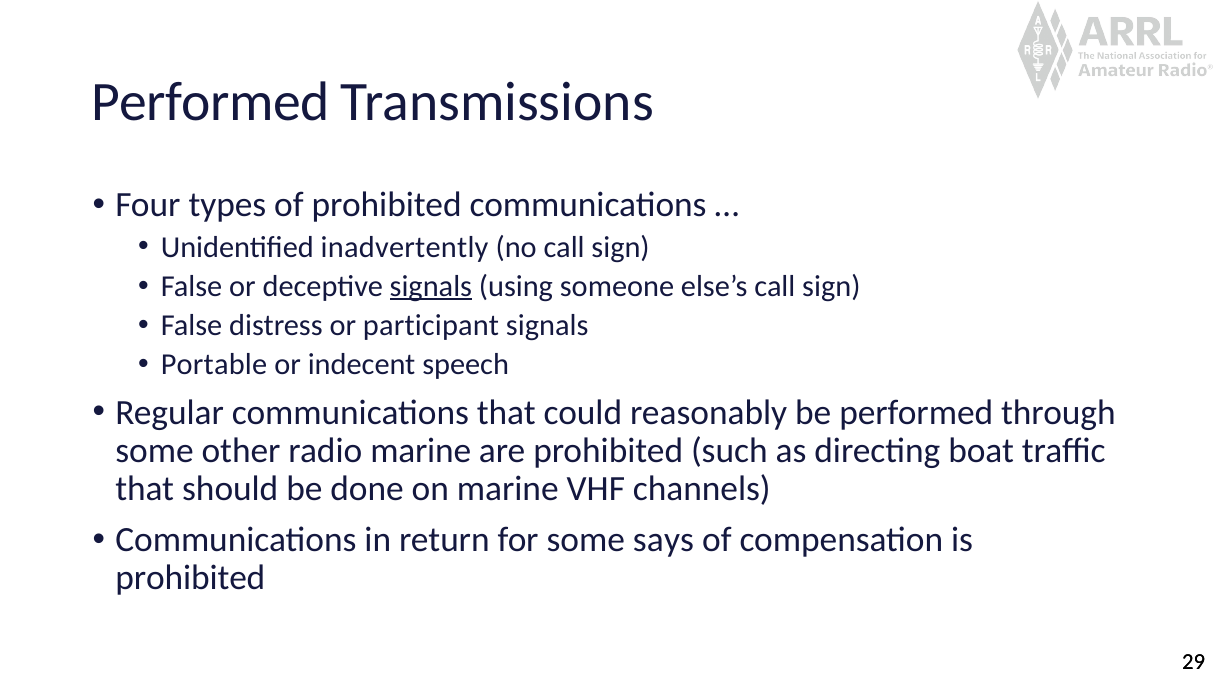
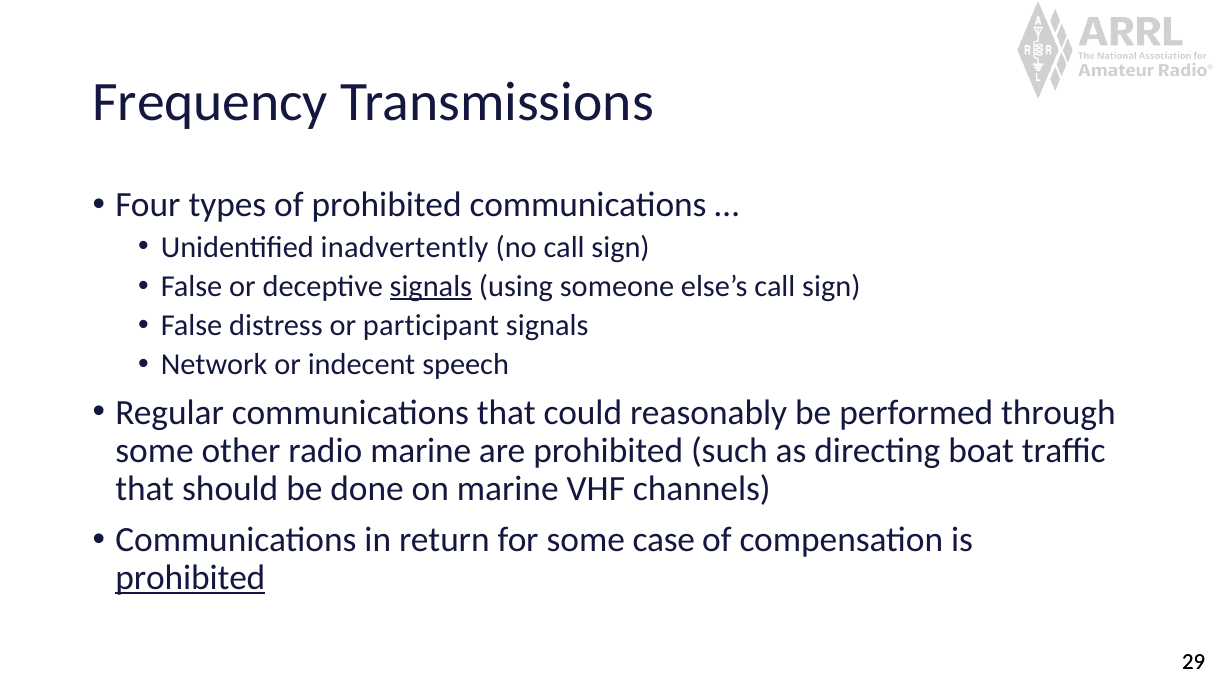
Performed: Performed -> Frequency (210, 102)
Portable: Portable -> Network (214, 364)
says: says -> case (664, 540)
prohibited underline: none -> present (190, 578)
